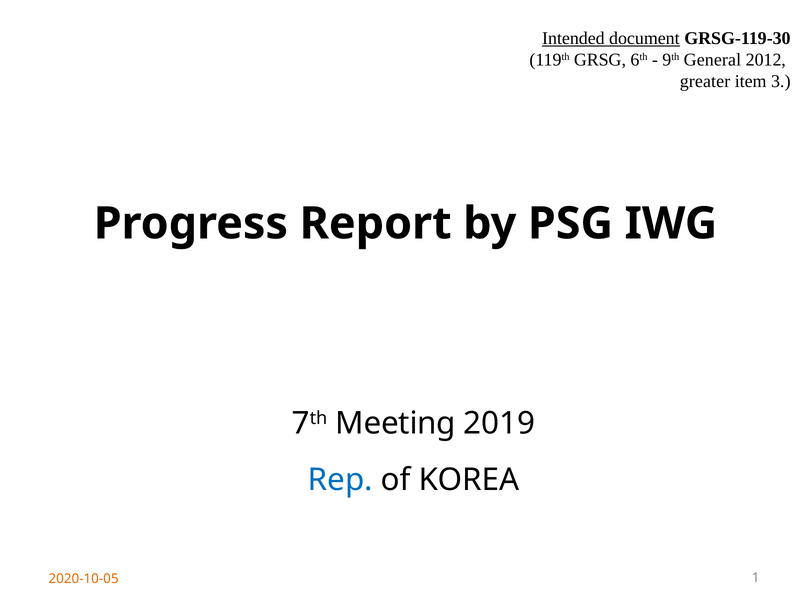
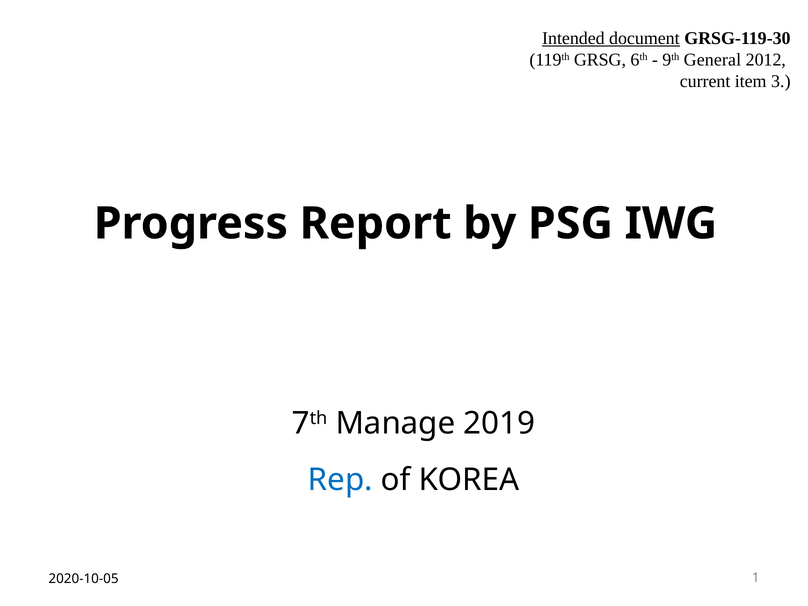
greater: greater -> current (705, 81)
Meeting: Meeting -> Manage (395, 423)
2020-10-05 colour: orange -> black (84, 579)
